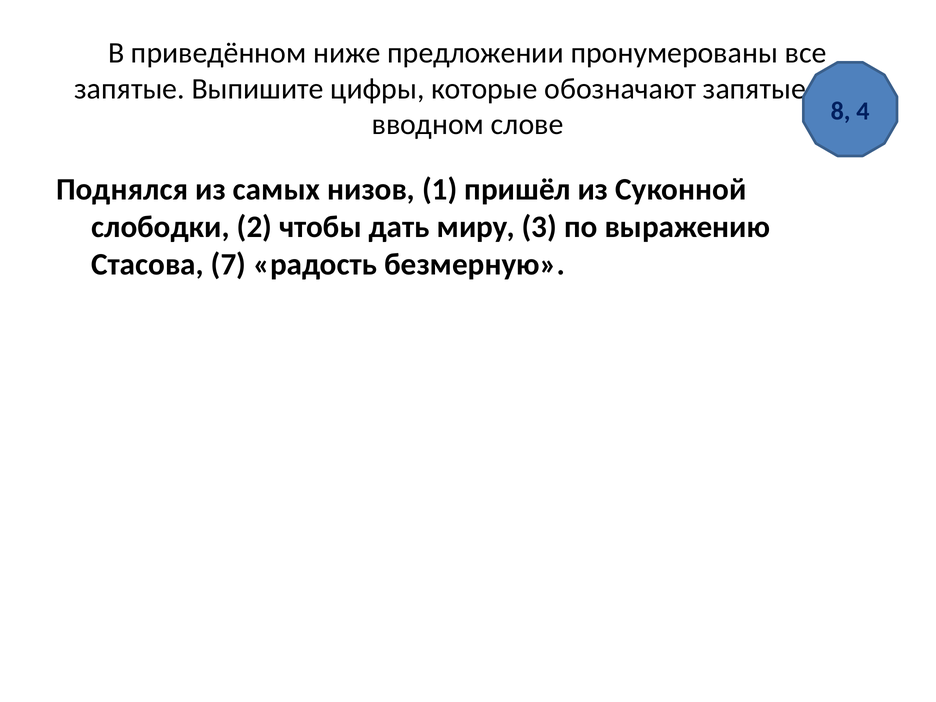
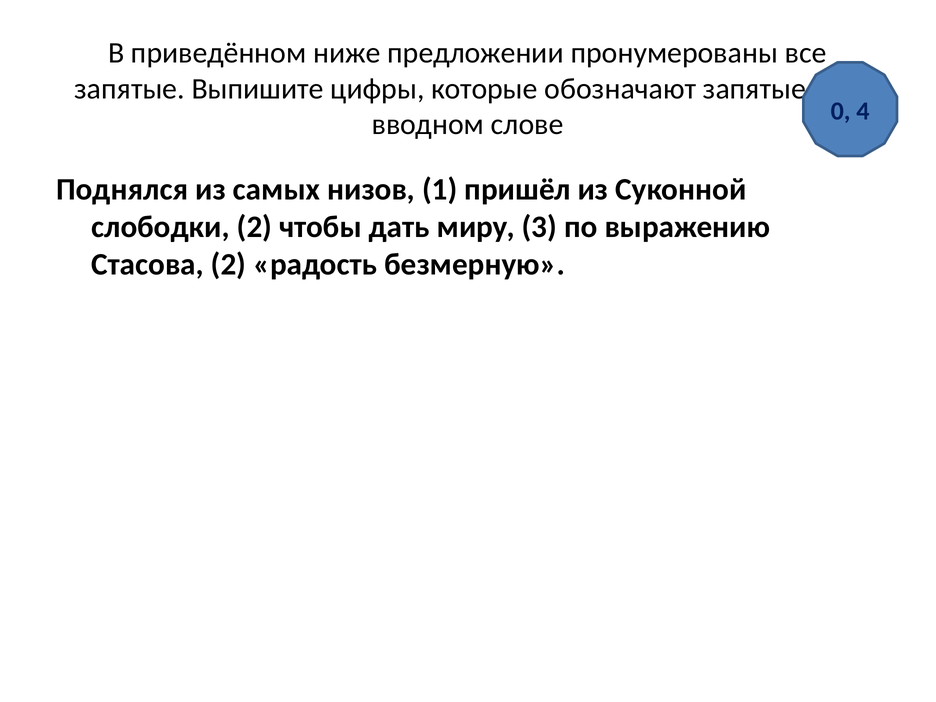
8: 8 -> 0 (841, 111)
Стасова 7: 7 -> 2 (229, 264)
